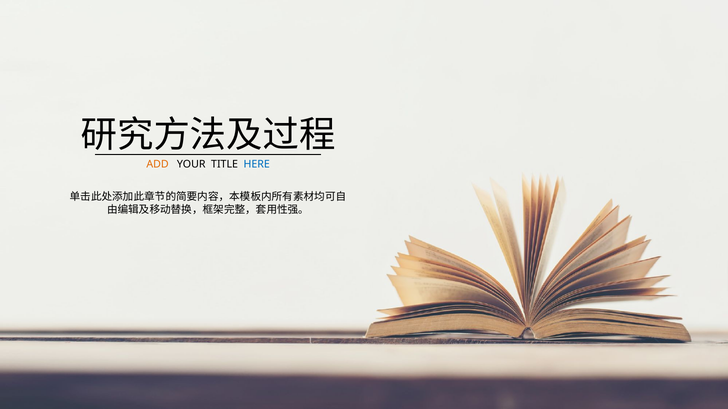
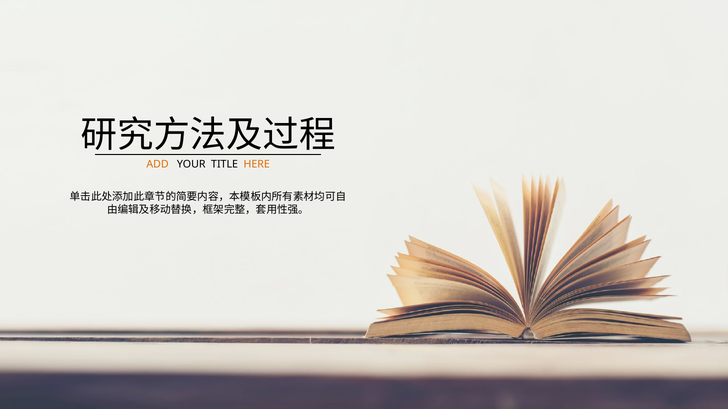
HERE colour: blue -> orange (257, 164)
